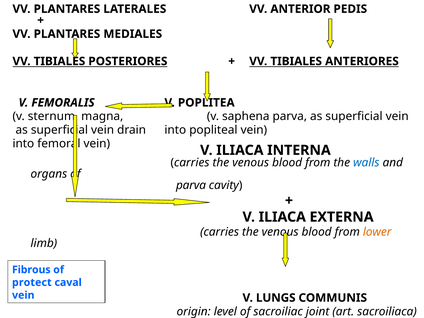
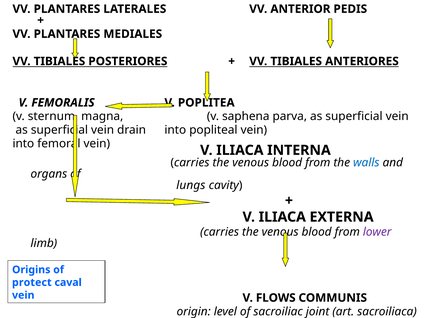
parva: parva -> lungs (191, 185)
lower colour: orange -> purple (377, 232)
Fibrous: Fibrous -> Origins (31, 270)
LUNGS: LUNGS -> FLOWS (276, 298)
